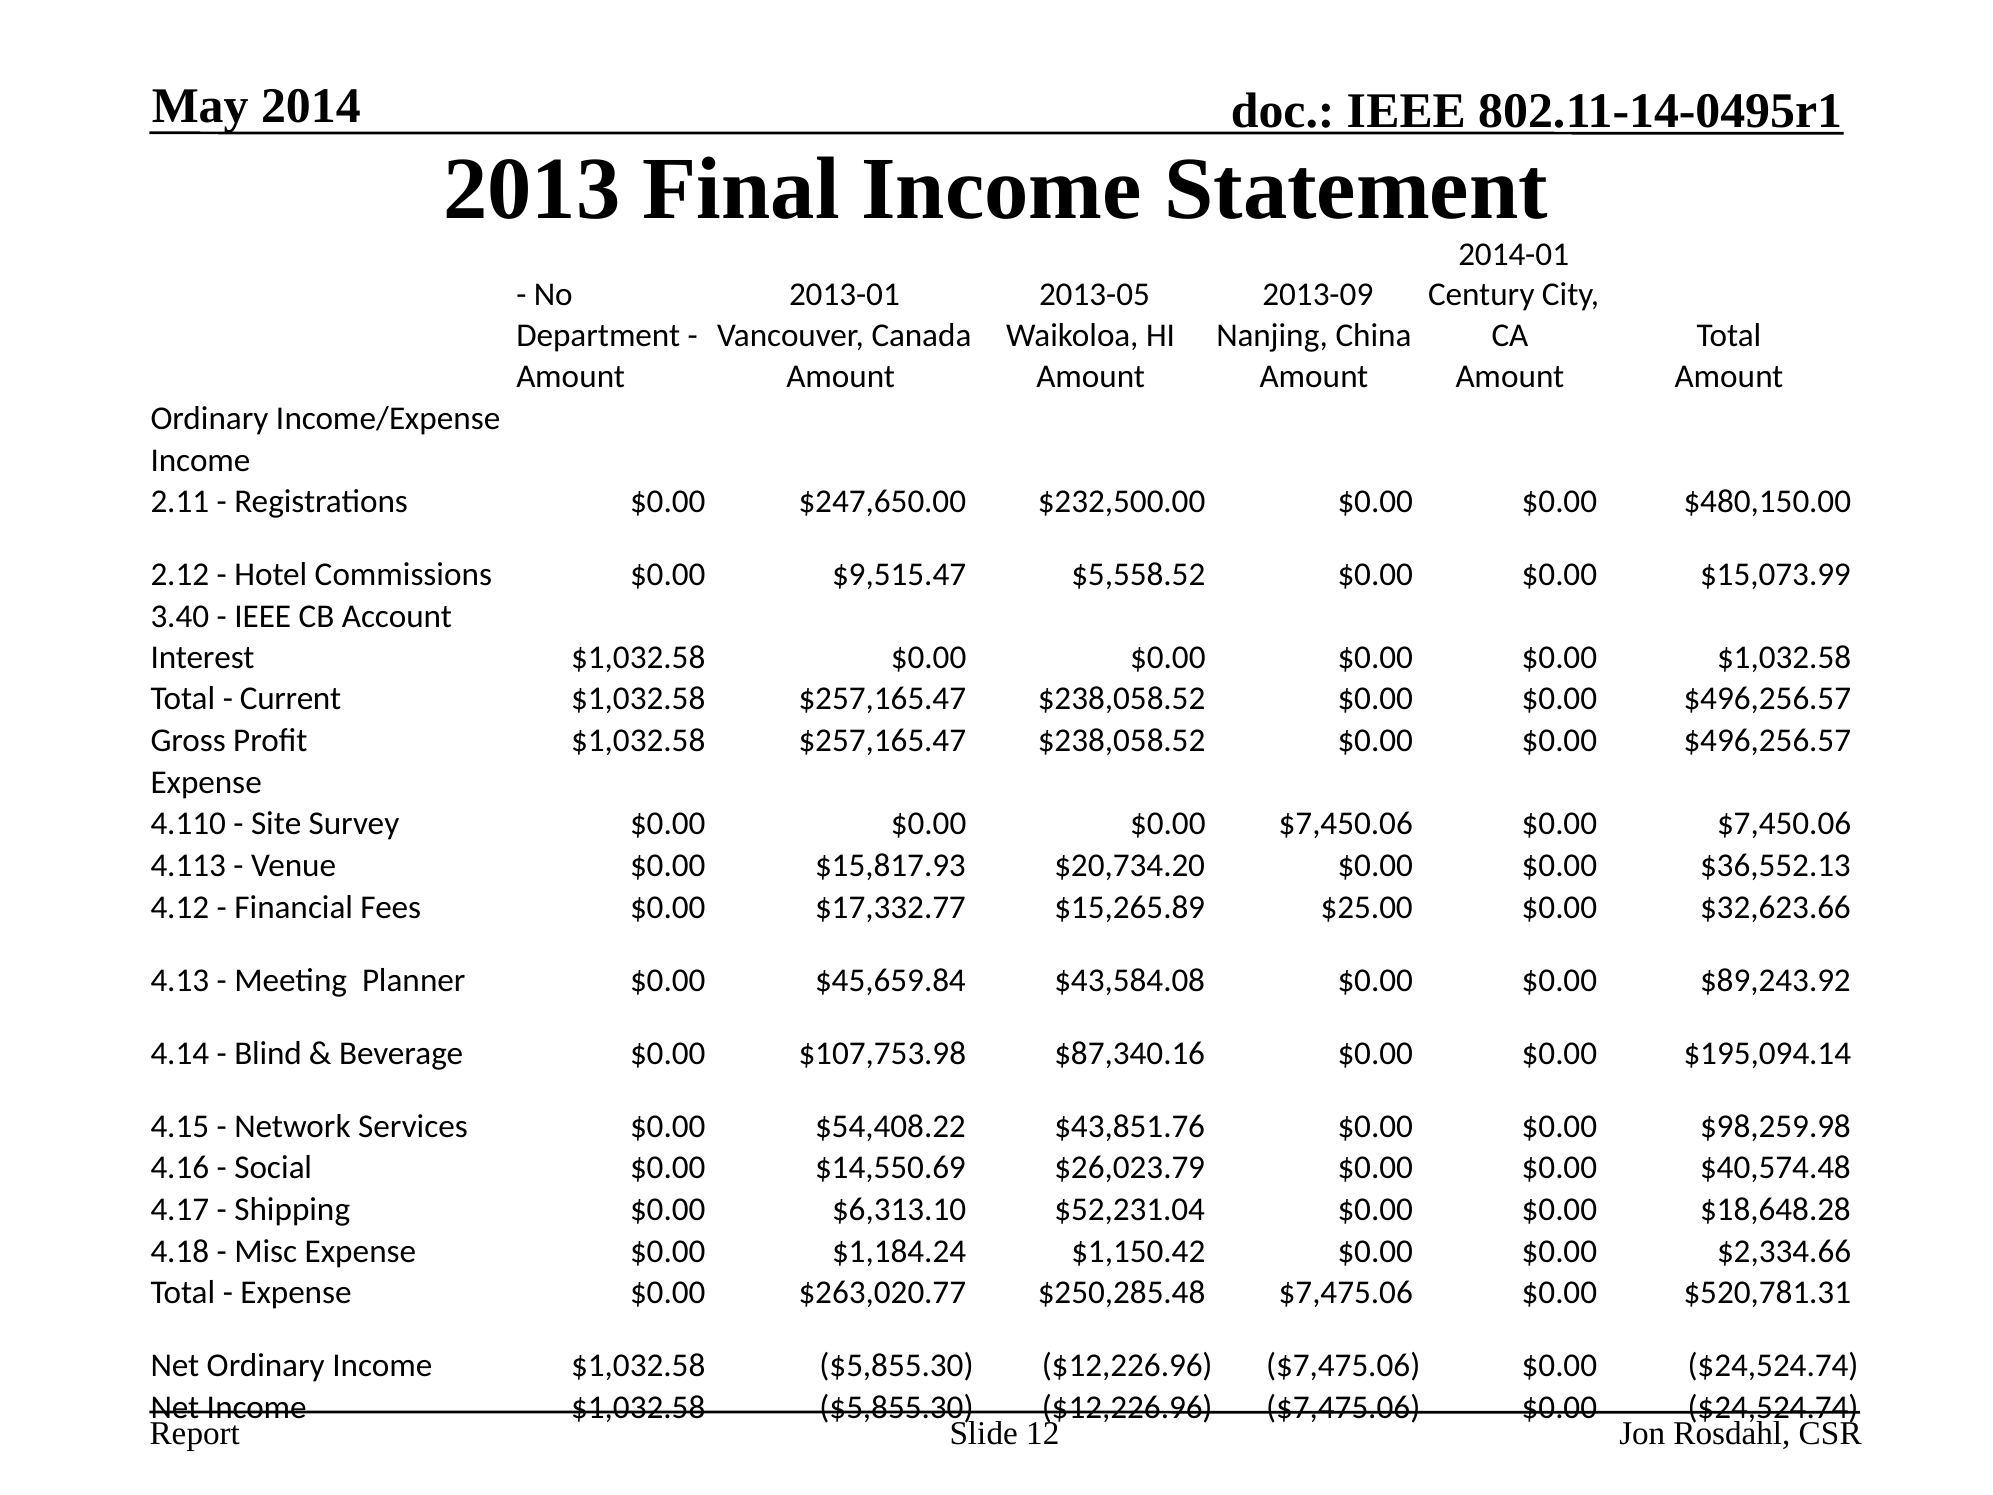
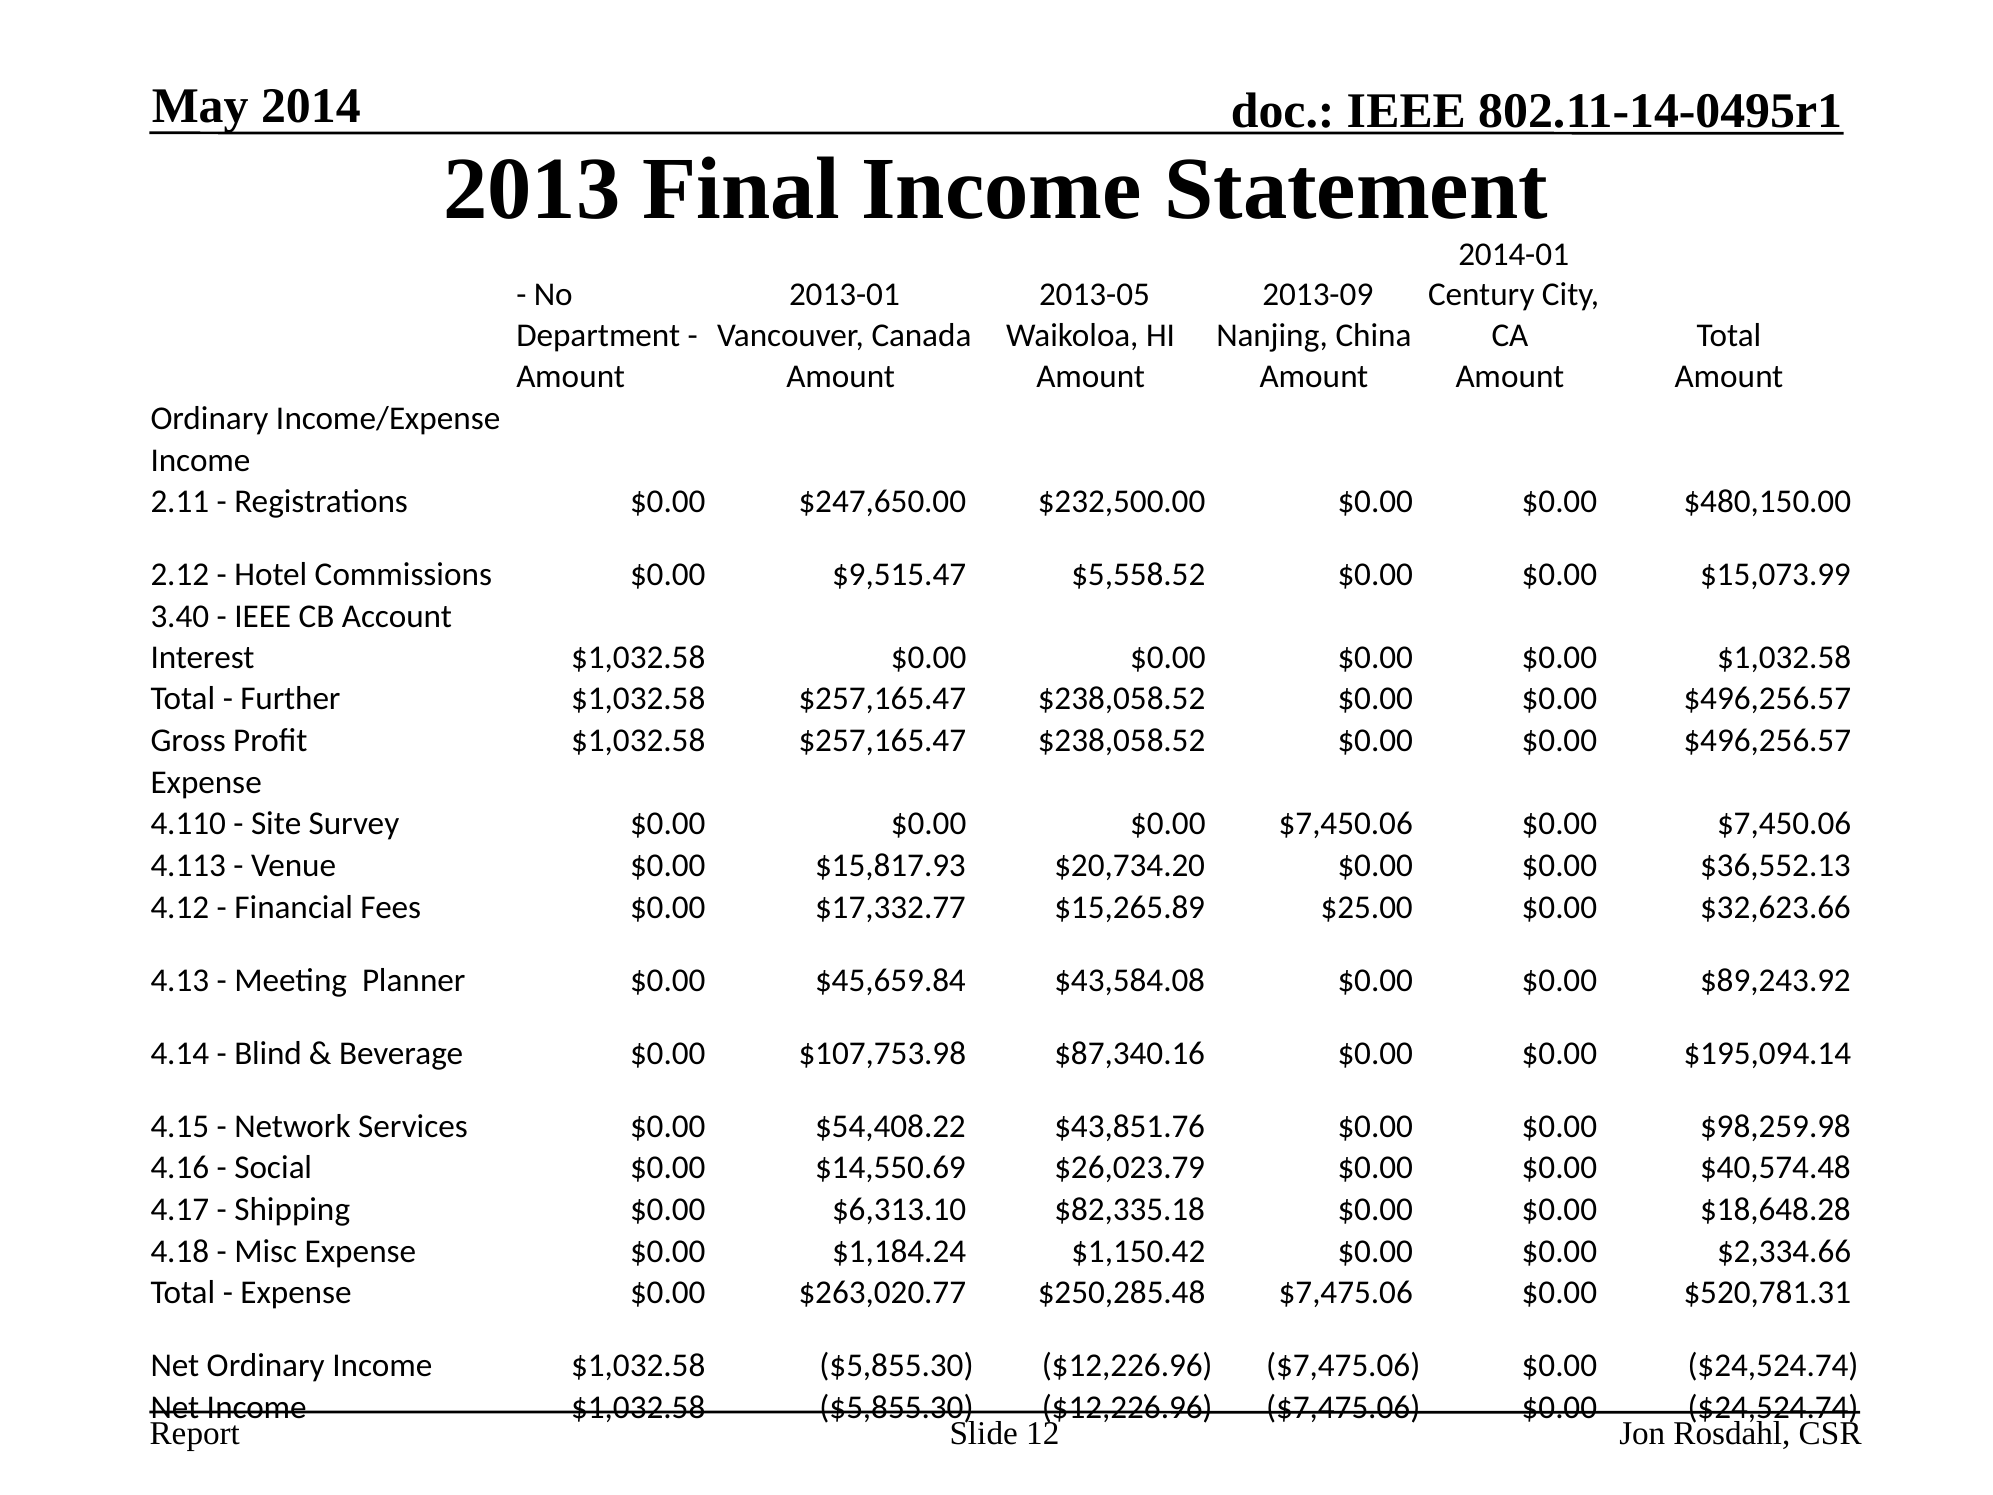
Current: Current -> Further (290, 699)
$52,231.04: $52,231.04 -> $82,335.18 (1130, 1209)
